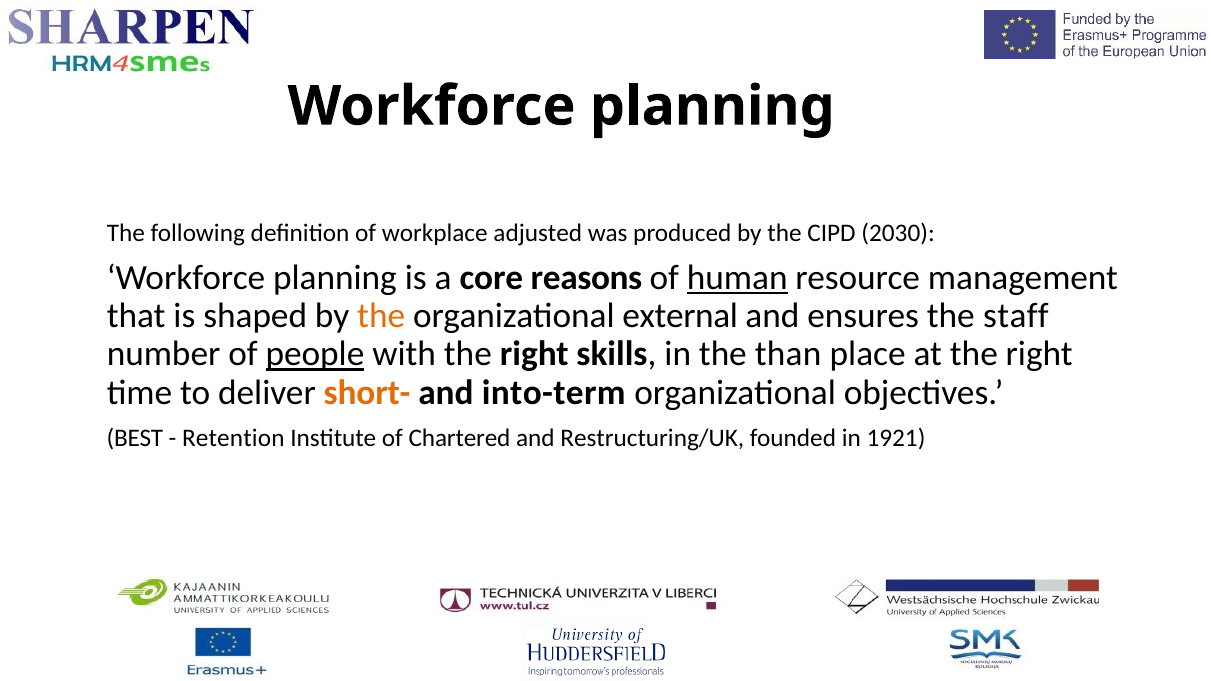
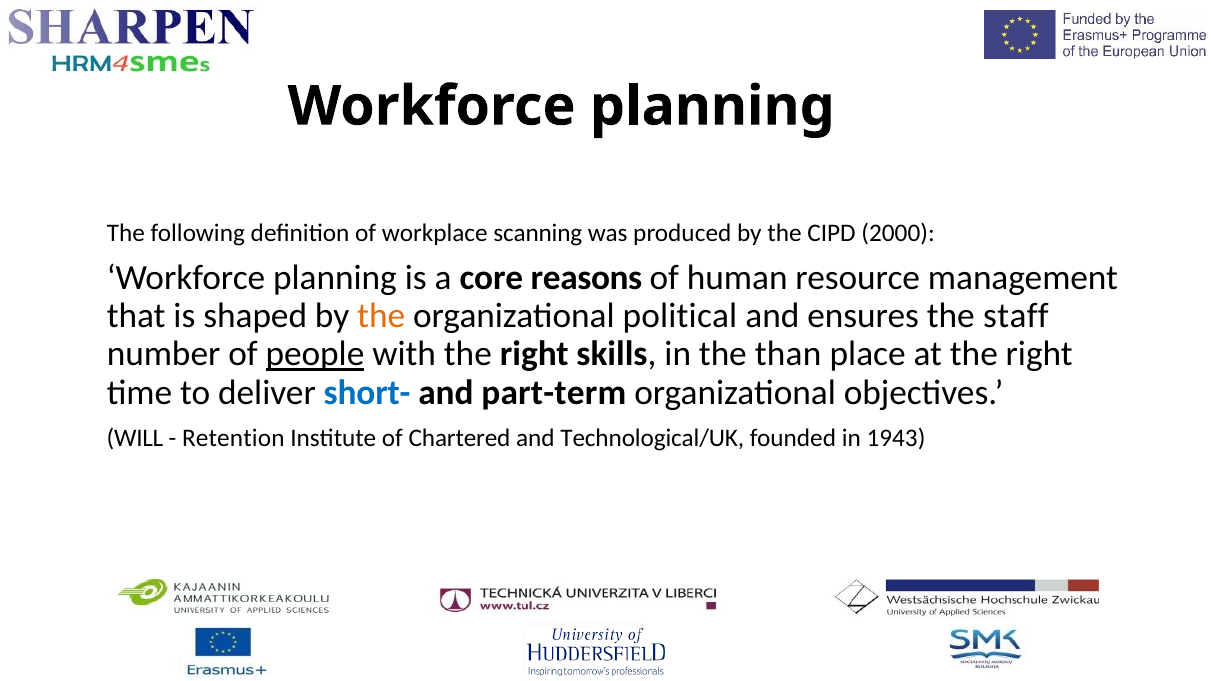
adjusted: adjusted -> scanning (538, 233)
2030: 2030 -> 2000 (898, 233)
human underline: present -> none (737, 278)
external: external -> political (680, 316)
short- colour: orange -> blue (367, 393)
into-term: into-term -> part-term (554, 393)
BEST: BEST -> WILL (135, 438)
Restructuring/UK: Restructuring/UK -> Technological/UK (652, 438)
1921: 1921 -> 1943 (896, 438)
